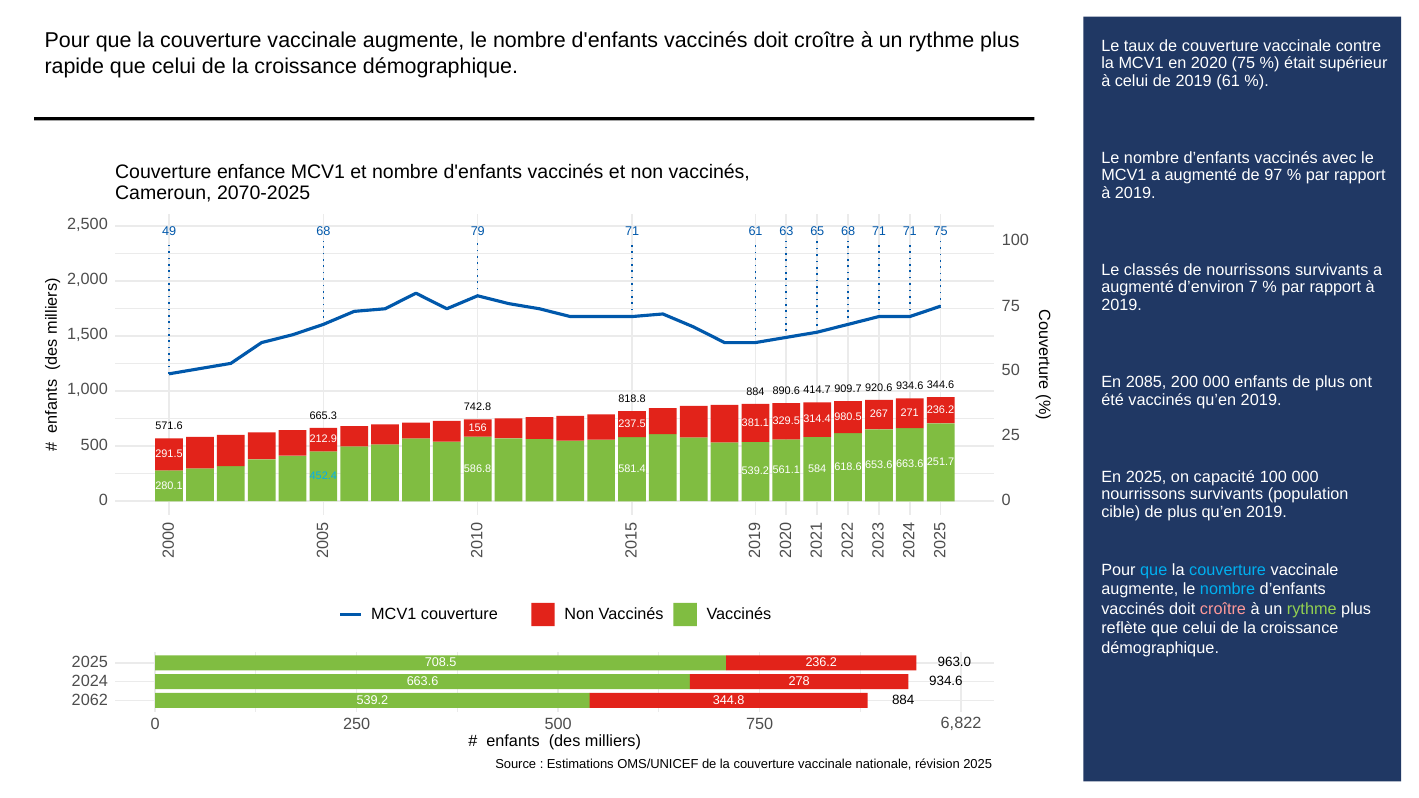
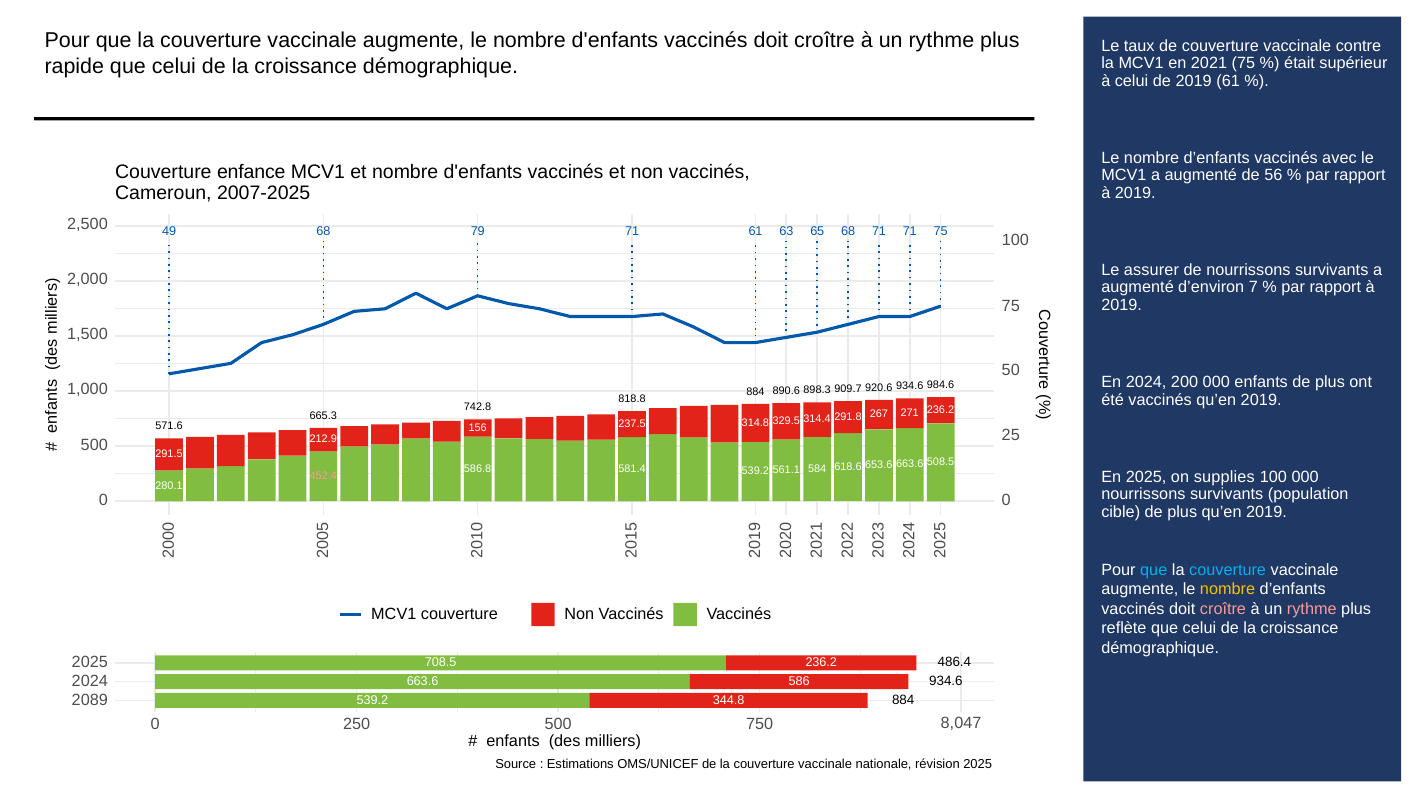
2020: 2020 -> 2021 (1209, 63)
97: 97 -> 56 (1273, 176)
2070-2025: 2070-2025 -> 2007-2025 (264, 193)
classés: classés -> assurer (1151, 270)
En 2085: 2085 -> 2024 (1146, 382)
414.7: 414.7 -> 898.3 (817, 390)
344.6: 344.6 -> 984.6 (941, 385)
980.5: 980.5 -> 291.8 (848, 417)
381.1: 381.1 -> 314.8 (755, 423)
251.7: 251.7 -> 508.5 (941, 462)
capacité: capacité -> supplies (1224, 477)
452.4 colour: light blue -> pink (323, 476)
nombre colour: light blue -> yellow (1228, 590)
rythme colour: light green -> pink (1312, 609)
963.0: 963.0 -> 486.4 (954, 663)
278: 278 -> 586 (799, 681)
2062: 2062 -> 2089 (90, 700)
6,822: 6,822 -> 8,047 (961, 723)
